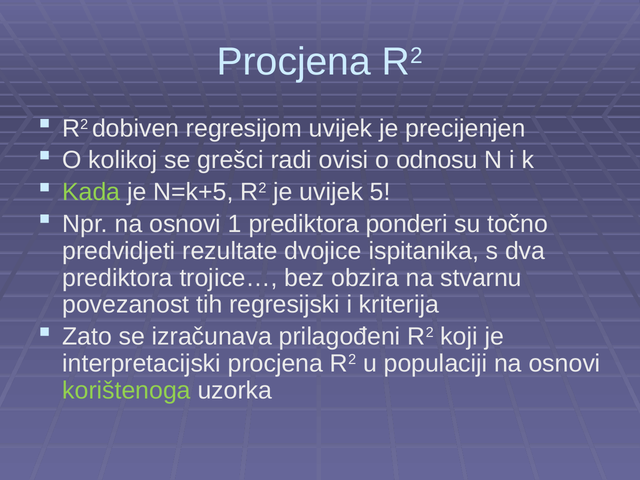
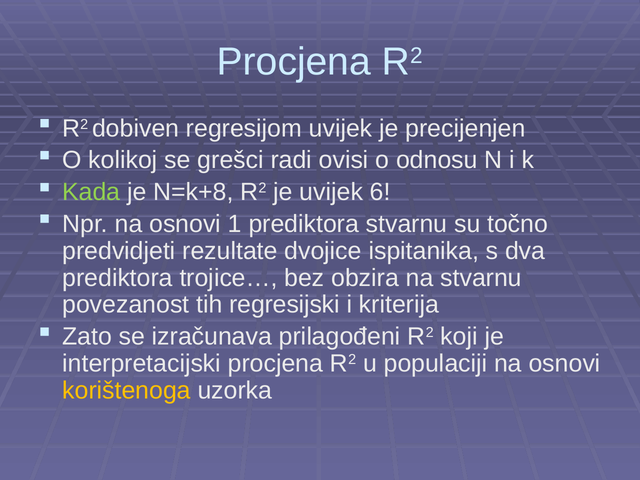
N=k+5: N=k+5 -> N=k+8 (193, 192)
5: 5 -> 6 (380, 192)
prediktora ponderi: ponderi -> stvarnu (407, 224)
korištenoga colour: light green -> yellow (127, 390)
